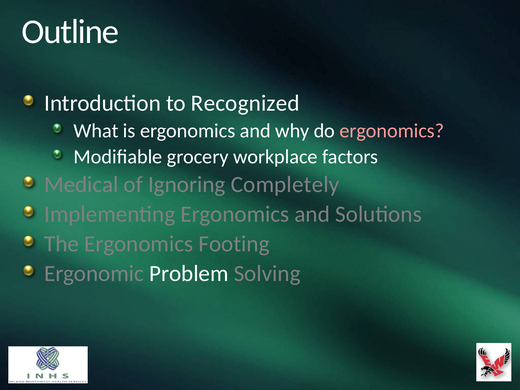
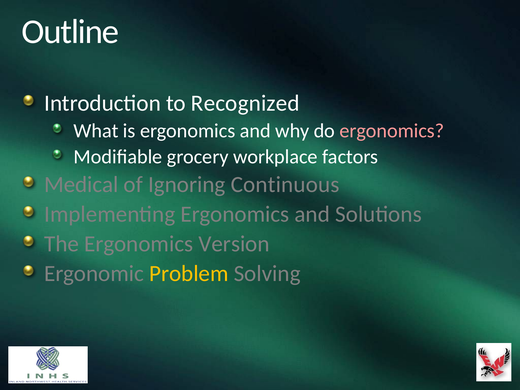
Completely: Completely -> Continuous (285, 185)
Footing: Footing -> Version (234, 244)
Problem colour: white -> yellow (189, 274)
